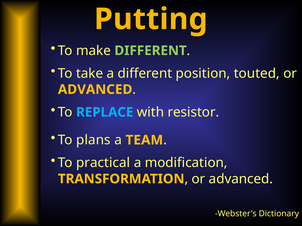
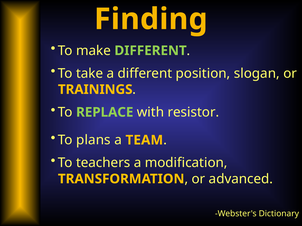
Putting: Putting -> Finding (151, 19)
touted: touted -> slogan (257, 74)
ADVANCED: ADVANCED -> TRAININGS (95, 90)
REPLACE colour: light blue -> light green (105, 112)
practical: practical -> teachers (103, 163)
